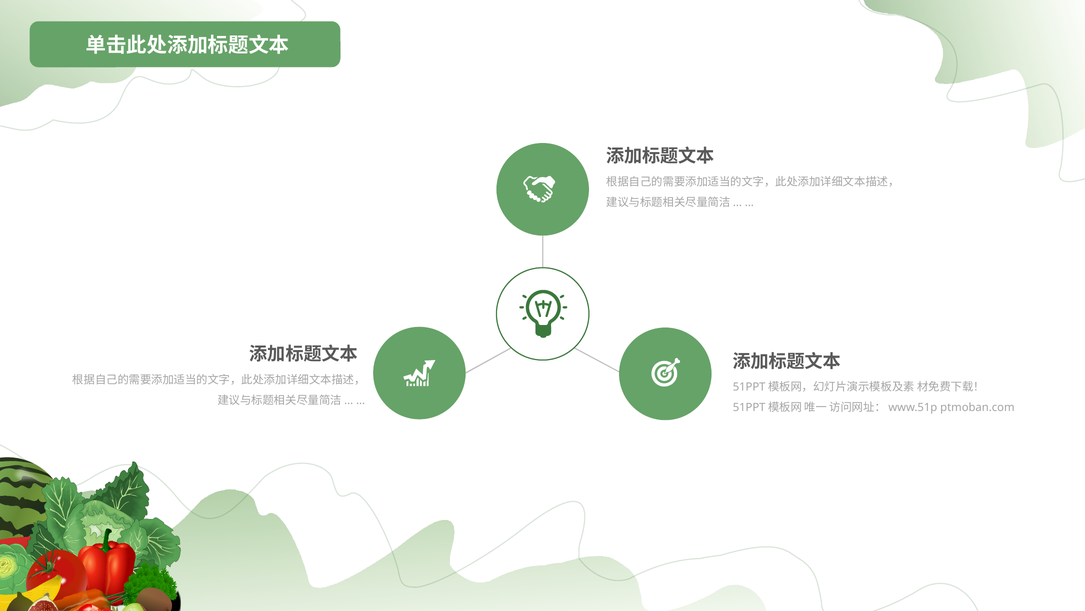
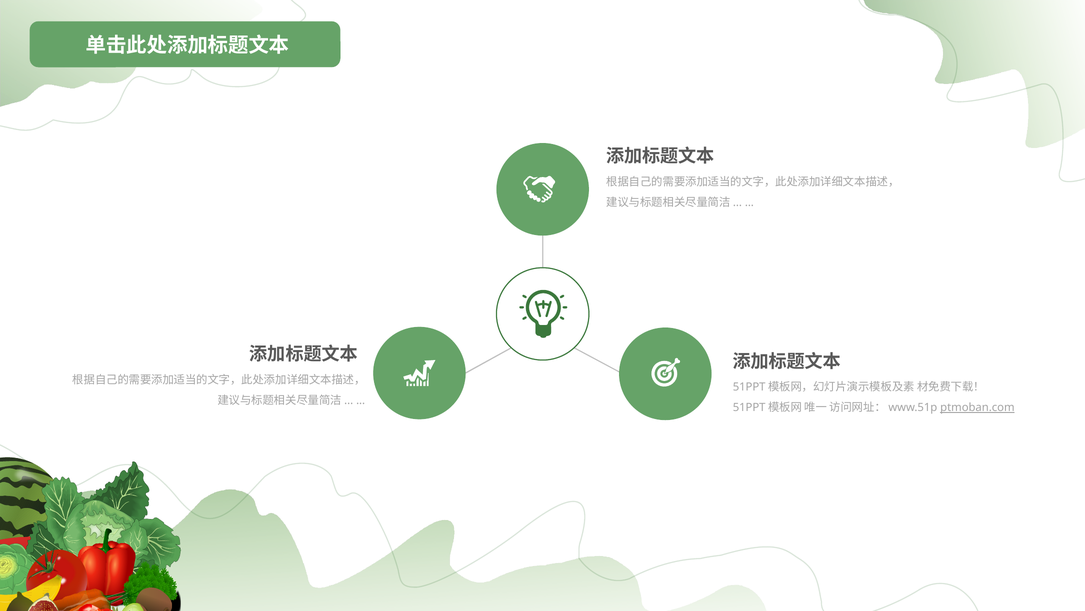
ptmoban.com underline: none -> present (977, 407)
